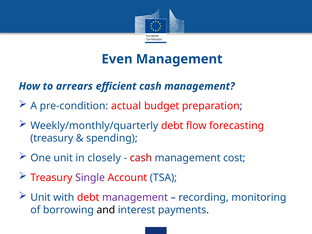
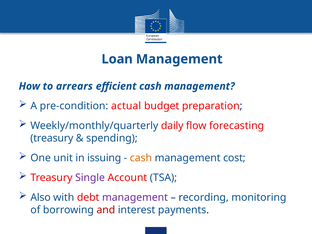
Even: Even -> Loan (117, 59)
Weekly/monthly/quarterly debt: debt -> daily (172, 126)
closely: closely -> issuing (104, 158)
cash colour: red -> orange (141, 158)
Unit: Unit -> Also (41, 197)
and colour: black -> red (106, 210)
